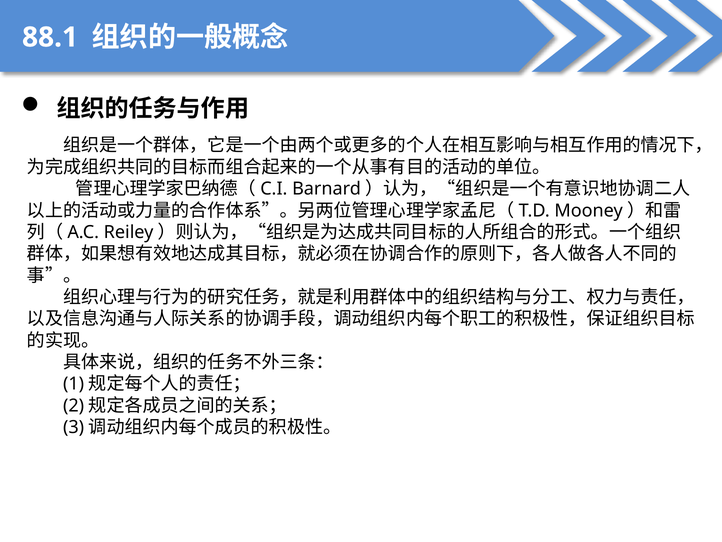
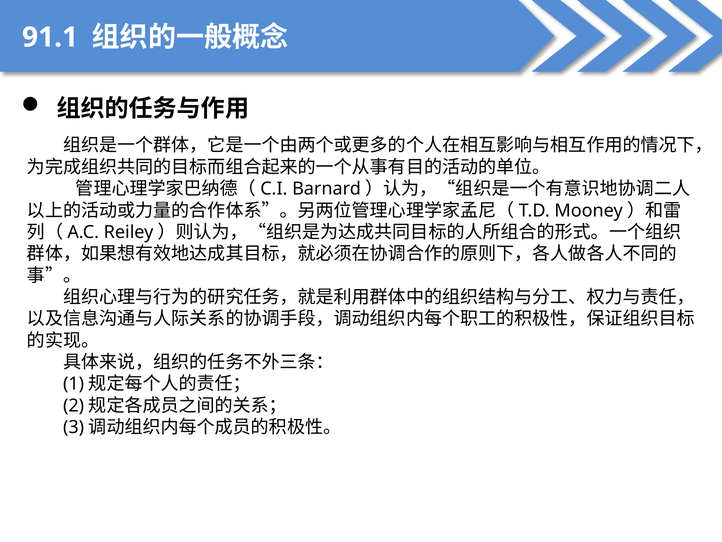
88.1: 88.1 -> 91.1 (50, 37)
